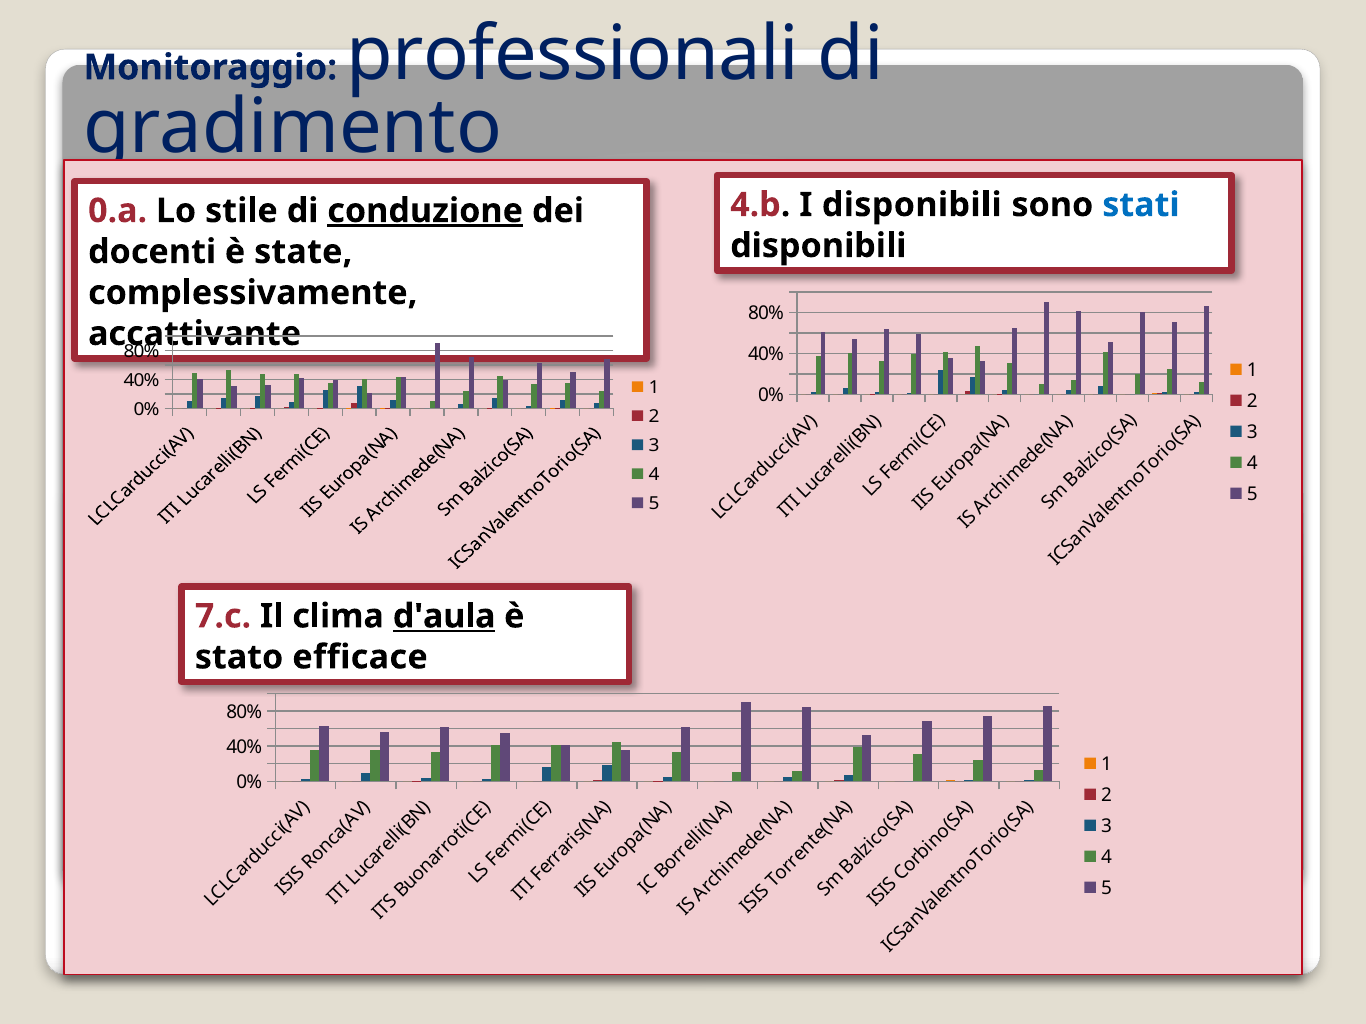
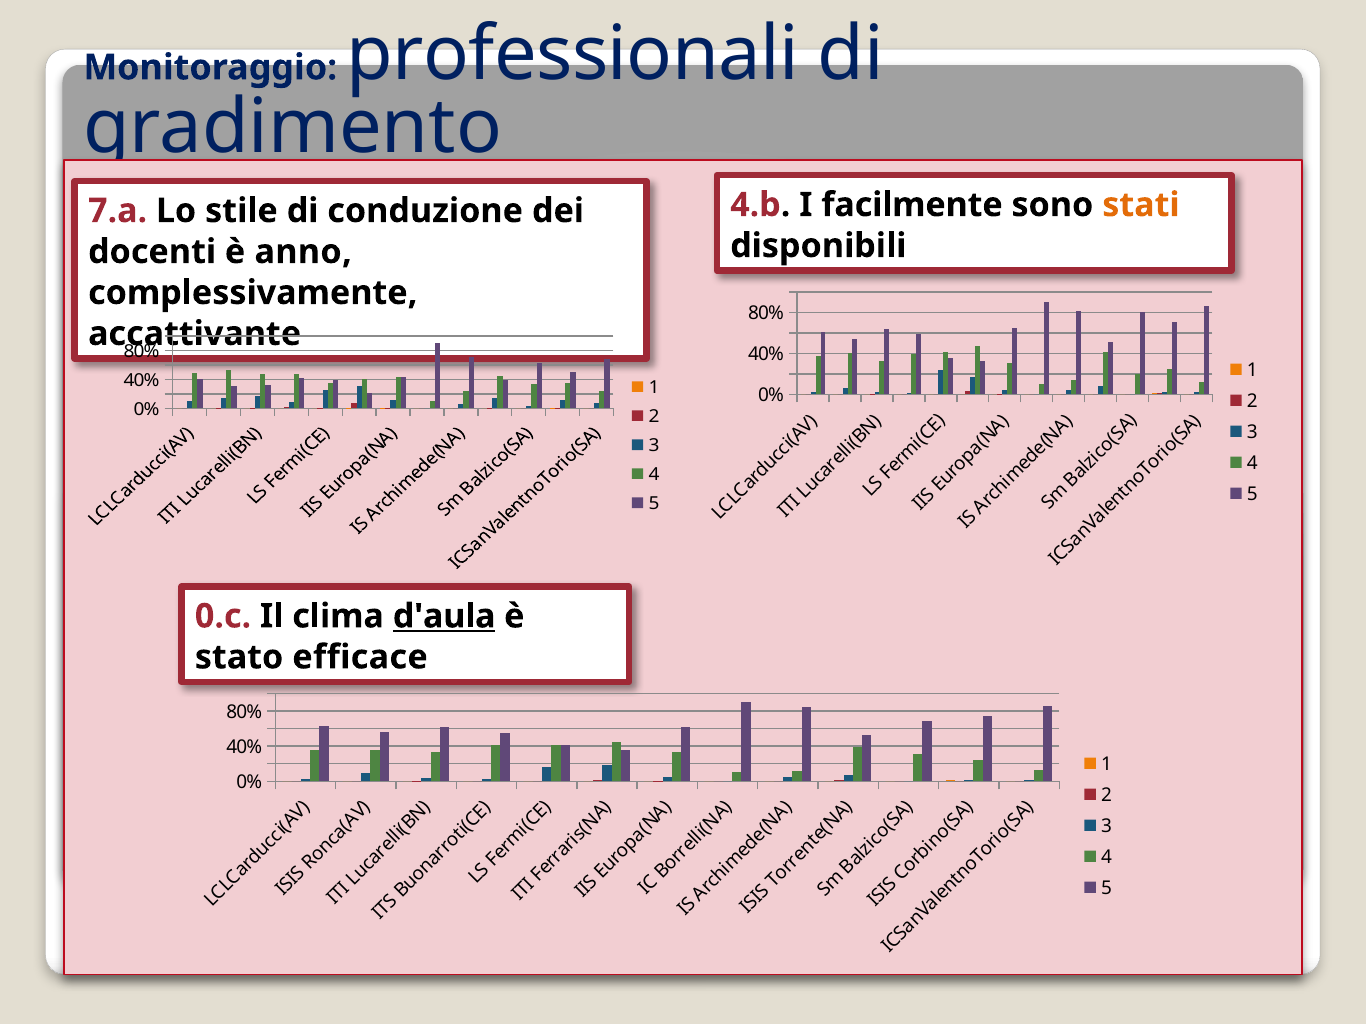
I disponibili: disponibili -> facilmente (912, 205)
stati colour: blue -> orange (1141, 205)
0.a: 0.a -> 7.a (118, 211)
conduzione underline: present -> none (425, 211)
state: state -> anno (303, 252)
7.c: 7.c -> 0.c (223, 616)
